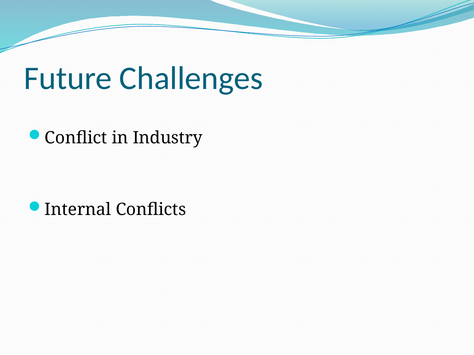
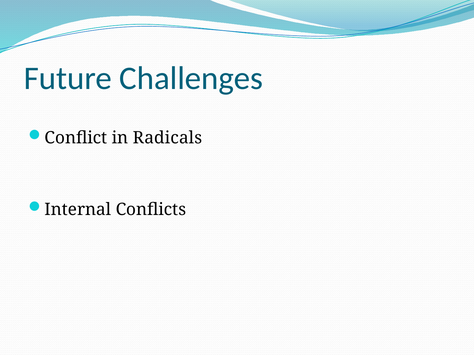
Industry: Industry -> Radicals (168, 138)
